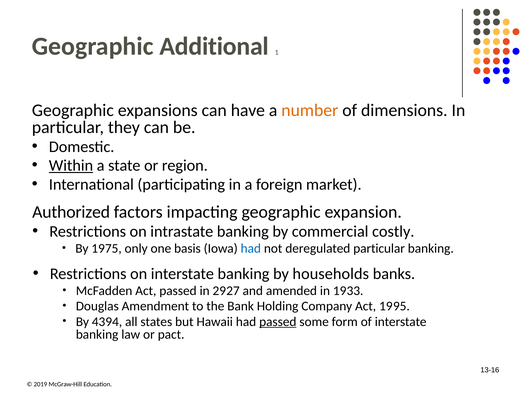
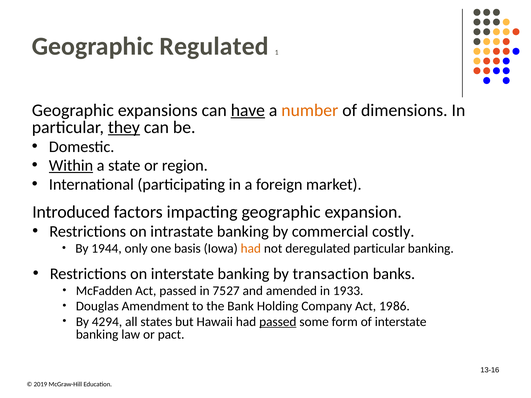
Additional: Additional -> Regulated (214, 47)
have underline: none -> present (248, 110)
they underline: none -> present (124, 127)
Authorized: Authorized -> Introduced (71, 212)
75: 75 -> 44 (113, 249)
had colour: blue -> orange (251, 249)
households: households -> transaction (331, 274)
29: 29 -> 75 (219, 291)
95: 95 -> 86 (401, 306)
43: 43 -> 42 (99, 322)
